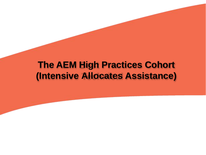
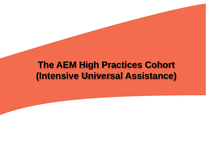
Allocates: Allocates -> Universal (102, 76)
